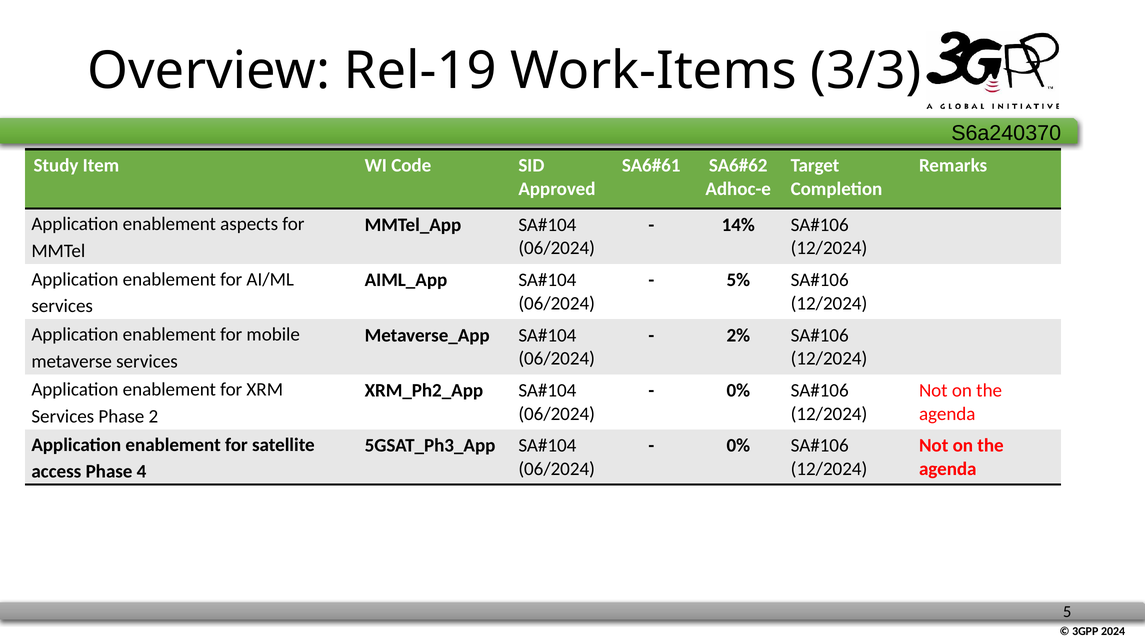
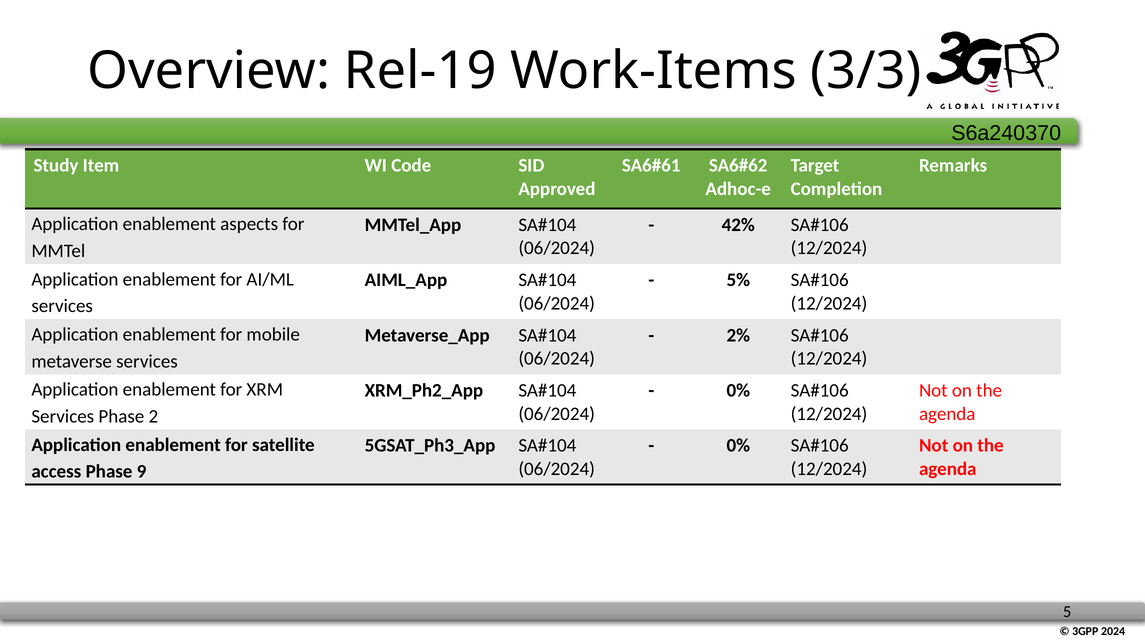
14%: 14% -> 42% (738, 225)
4: 4 -> 9 (142, 472)
